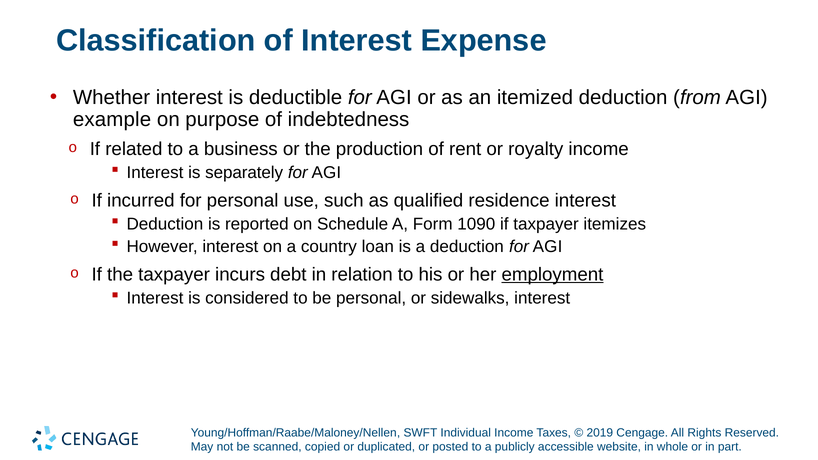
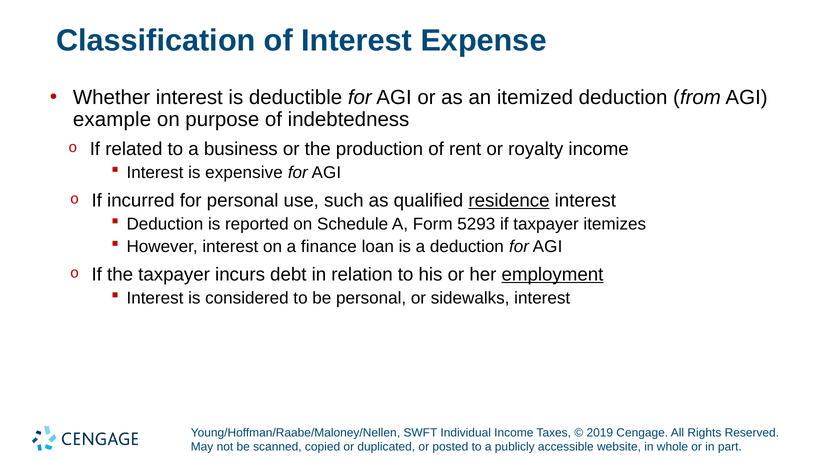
separately: separately -> expensive (244, 173)
residence underline: none -> present (509, 201)
1090: 1090 -> 5293 (476, 224)
country: country -> finance (329, 247)
